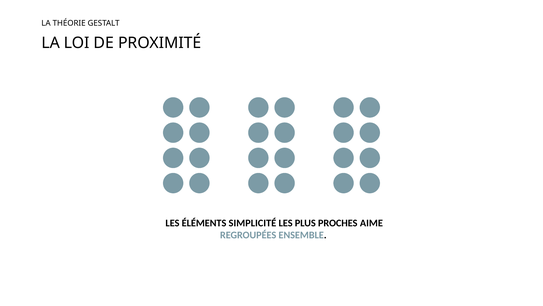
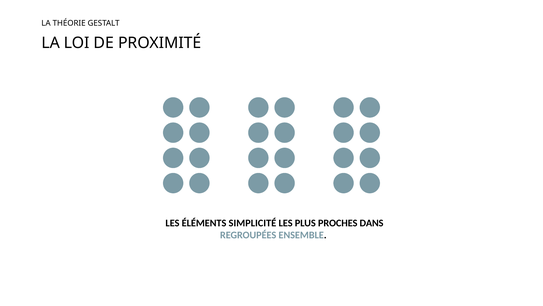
AIME: AIME -> DANS (372, 223)
